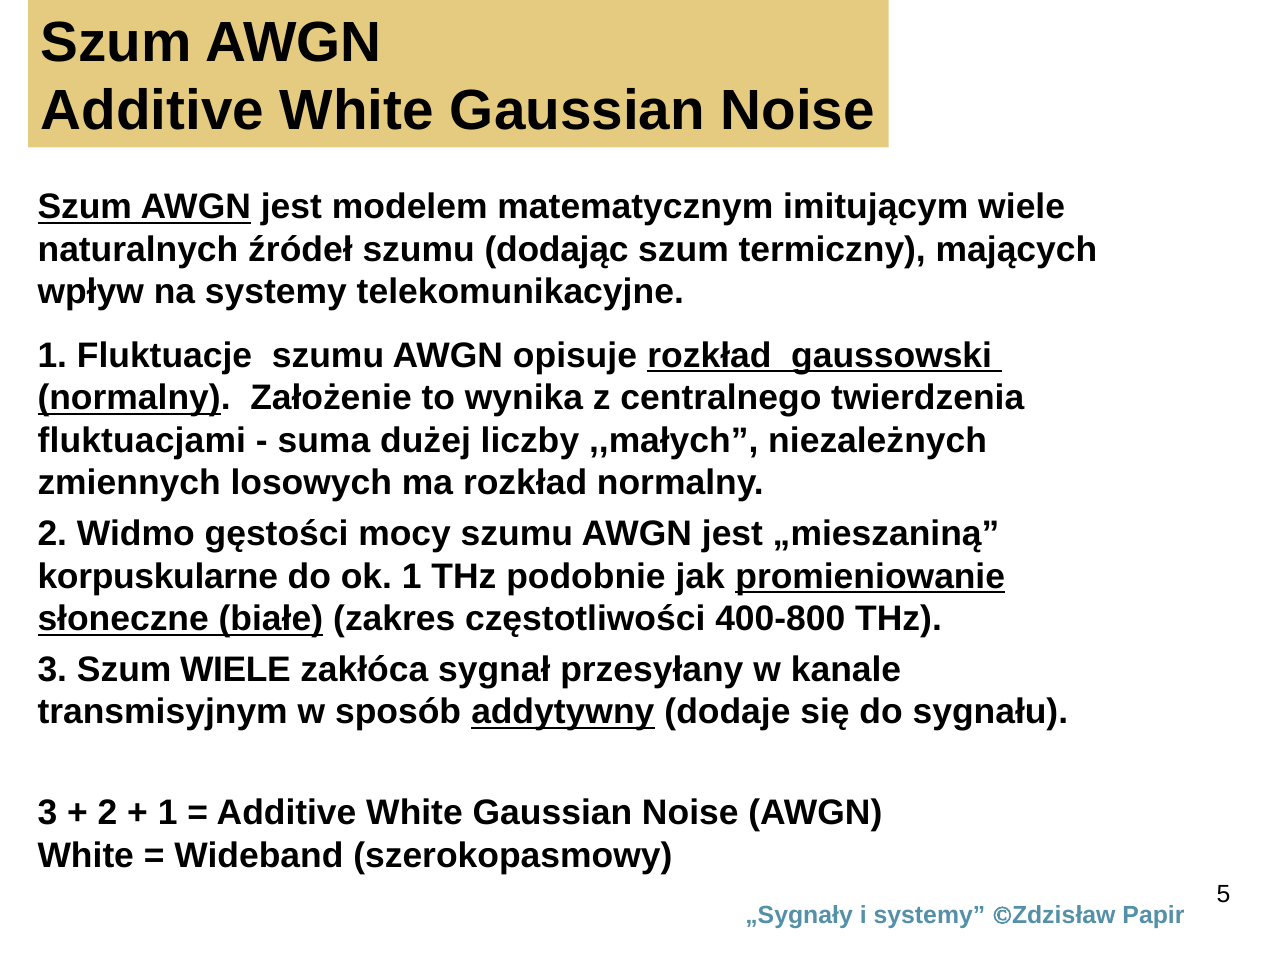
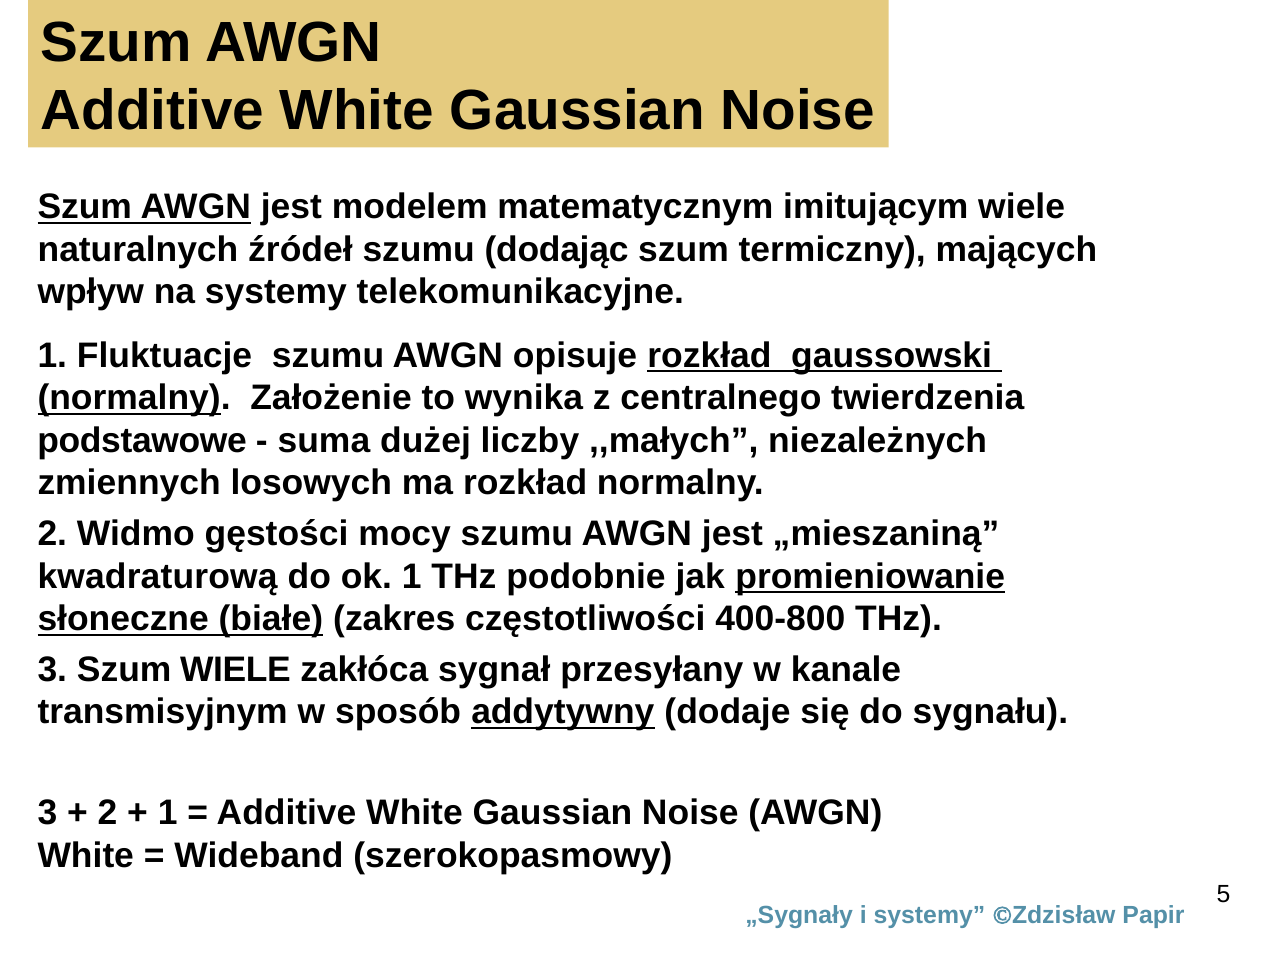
fluktuacjami: fluktuacjami -> podstawowe (142, 441)
korpuskularne: korpuskularne -> kwadraturową (158, 577)
